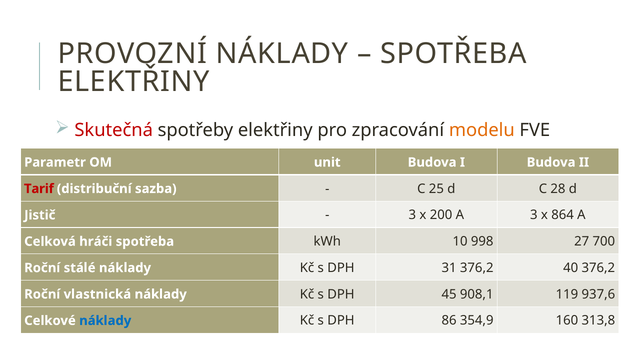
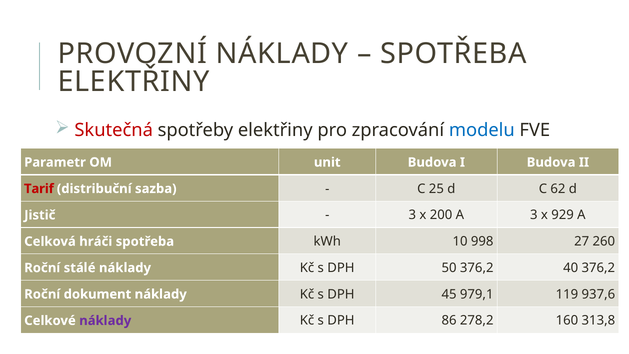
modelu colour: orange -> blue (482, 130)
28: 28 -> 62 (558, 189)
864: 864 -> 929 (563, 215)
700: 700 -> 260 (604, 241)
31: 31 -> 50 (449, 268)
vlastnická: vlastnická -> dokument (97, 294)
908,1: 908,1 -> 979,1 (477, 294)
náklady colour: blue -> purple (105, 320)
354,9: 354,9 -> 278,2 (477, 320)
